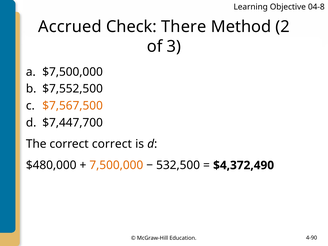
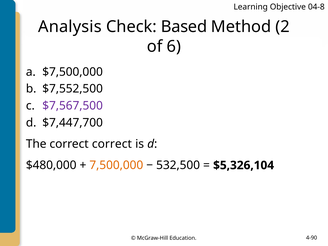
Accrued: Accrued -> Analysis (70, 27)
There: There -> Based (184, 27)
3: 3 -> 6 (174, 46)
$7,567,500 colour: orange -> purple (73, 106)
$4,372,490: $4,372,490 -> $5,326,104 (244, 165)
